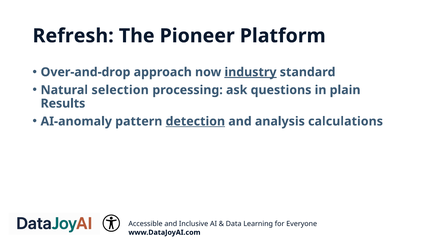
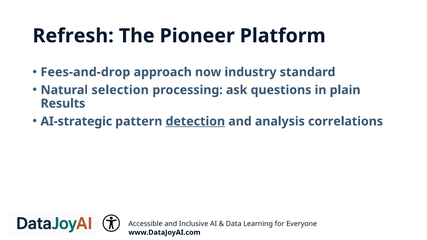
Over-and-drop: Over-and-drop -> Fees-and-drop (85, 72)
industry underline: present -> none (251, 72)
AI-anomaly: AI-anomaly -> AI-strategic (76, 121)
calculations: calculations -> correlations (346, 121)
